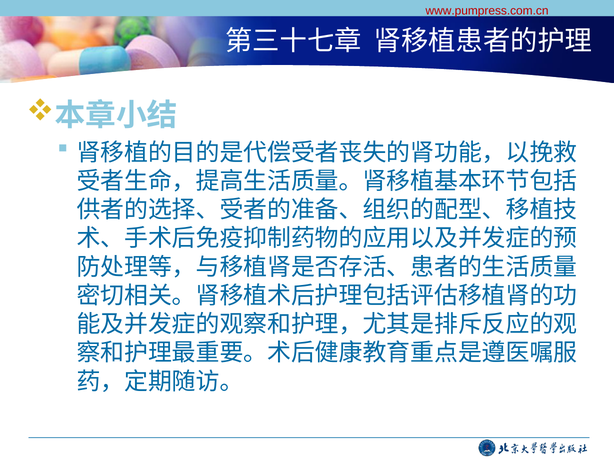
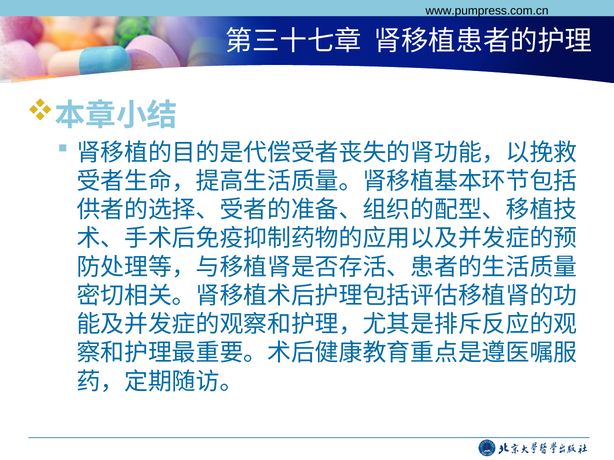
www.pumpress.com.cn colour: red -> black (487, 11)
